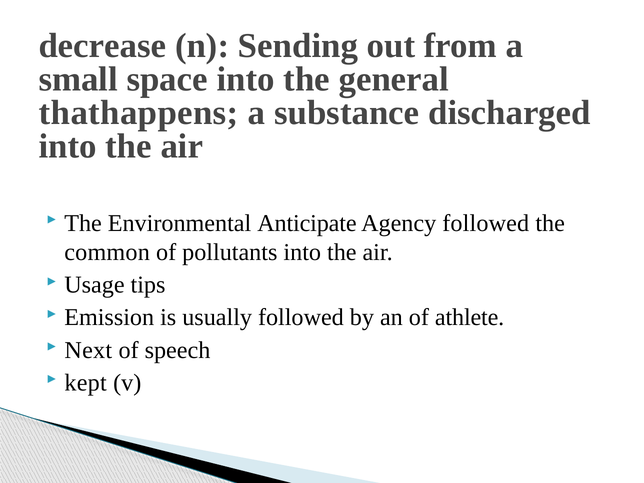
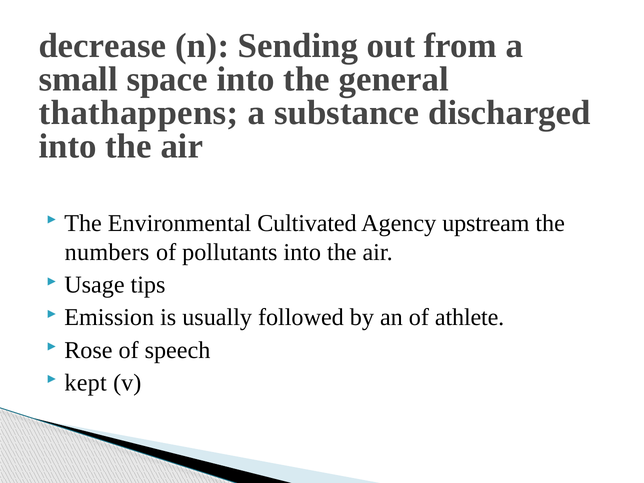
Anticipate: Anticipate -> Cultivated (307, 223)
Agency followed: followed -> upstream (486, 223)
common: common -> numbers (107, 252)
Next: Next -> Rose (88, 350)
